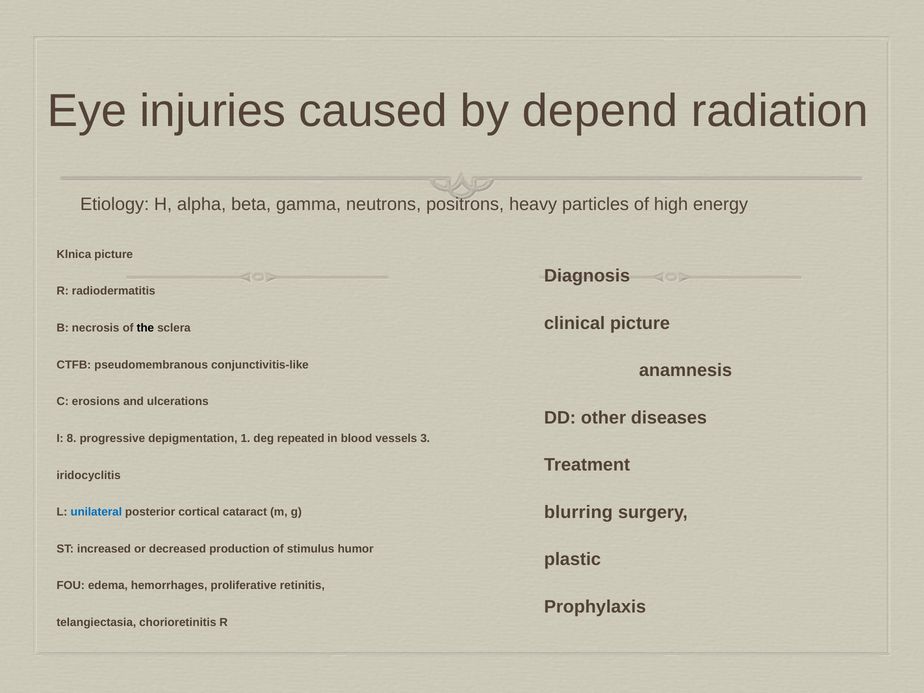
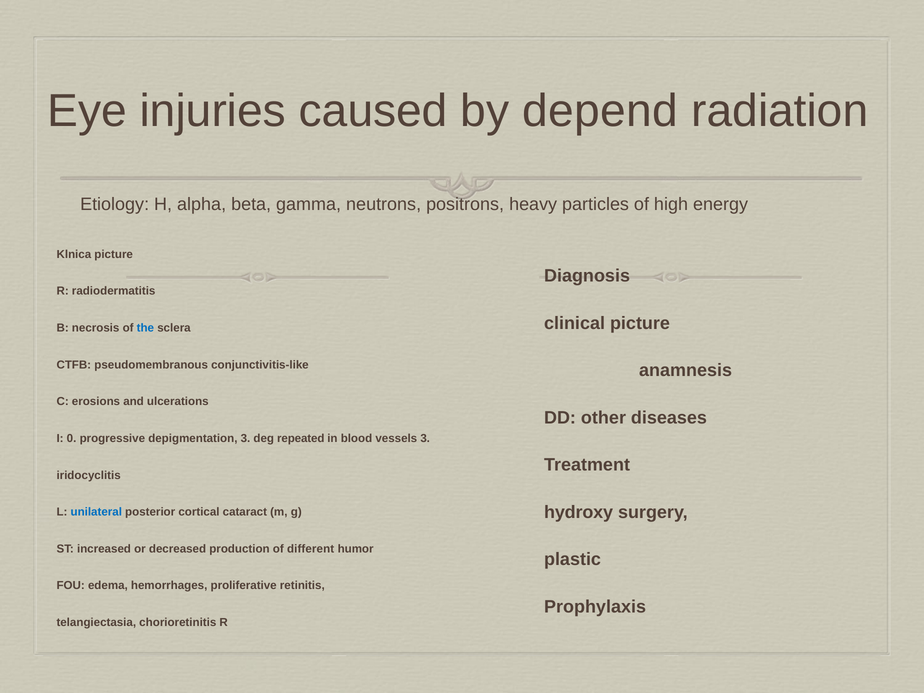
the colour: black -> blue (145, 328)
8: 8 -> 0 (72, 438)
depigmentation 1: 1 -> 3 (246, 438)
blurring: blurring -> hydroxy (579, 512)
stimulus: stimulus -> different (311, 549)
